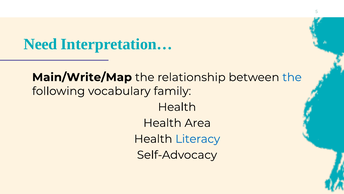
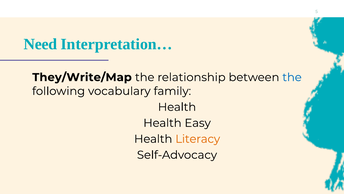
Main/Write/Map: Main/Write/Map -> They/Write/Map (82, 77)
Area: Area -> Easy (198, 123)
Literacy colour: blue -> orange (198, 139)
